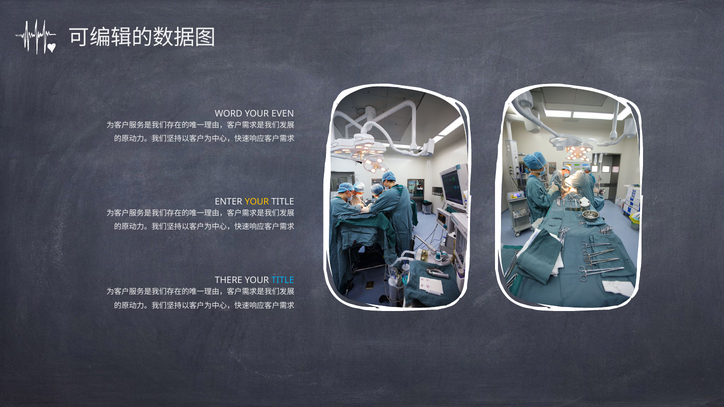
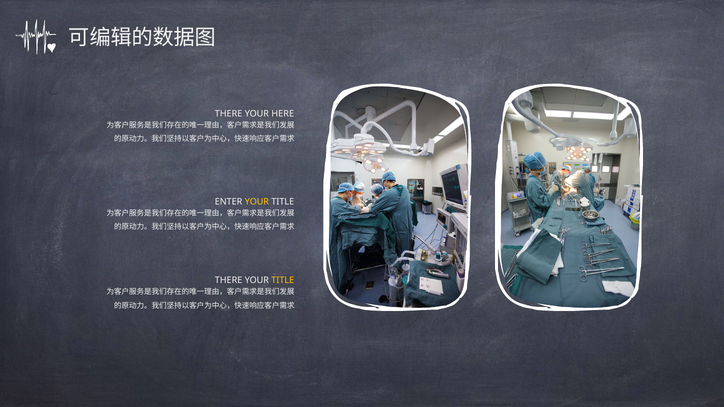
WORD: WORD -> THERE (229, 114)
EVEN: EVEN -> HERE (283, 114)
TITLE colour: light blue -> yellow (283, 281)
